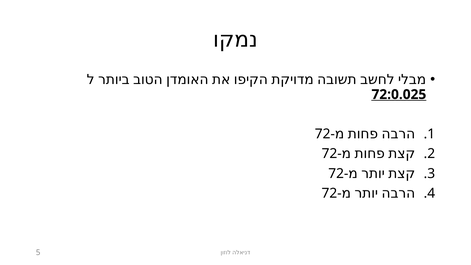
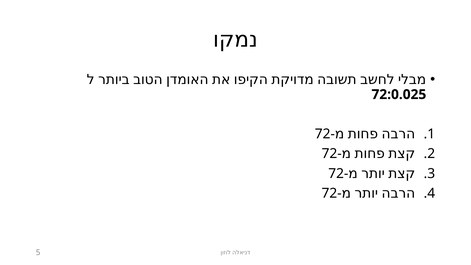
72:0.025 underline: present -> none (399, 94)
